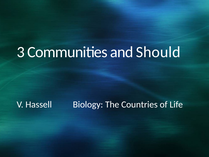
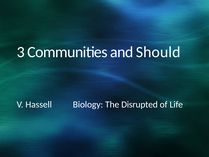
Countries: Countries -> Disrupted (139, 104)
